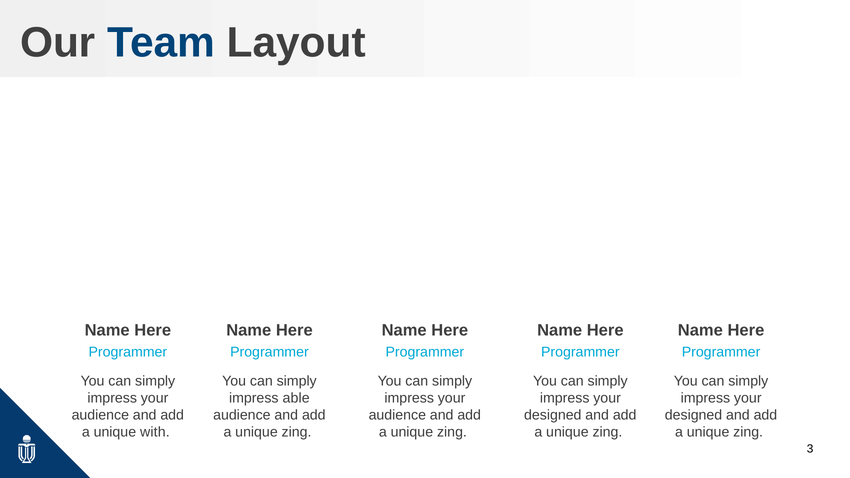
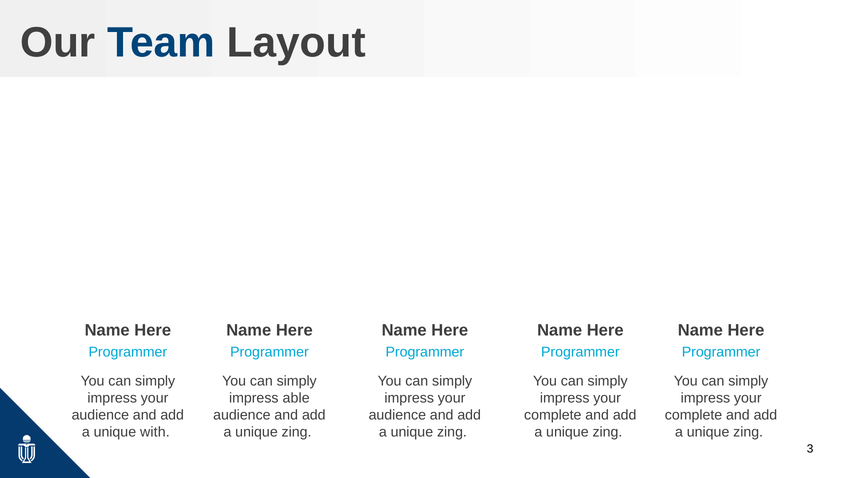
designed: designed -> complete (553, 415)
designed: designed -> complete (694, 415)
